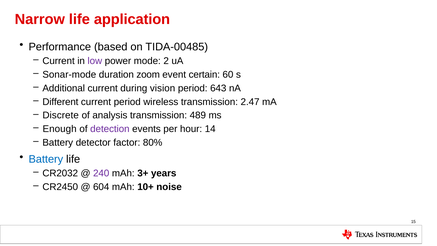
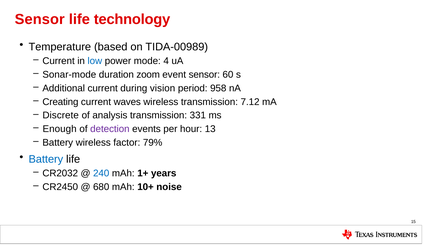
Narrow: Narrow -> Sensor (40, 19)
application: application -> technology (132, 19)
Performance: Performance -> Temperature (60, 47)
TIDA-00485: TIDA-00485 -> TIDA-00989 (177, 47)
low colour: purple -> blue (95, 61)
2: 2 -> 4 (166, 61)
event certain: certain -> sensor (204, 75)
643: 643 -> 958 (218, 88)
Different: Different -> Creating (60, 102)
current period: period -> waves (127, 102)
2.47: 2.47 -> 7.12 (250, 102)
489: 489 -> 331 (198, 115)
14: 14 -> 13 (210, 129)
Battery detector: detector -> wireless (93, 143)
80%: 80% -> 79% (153, 143)
240 colour: purple -> blue (101, 173)
3+: 3+ -> 1+ (143, 173)
604: 604 -> 680 (101, 187)
